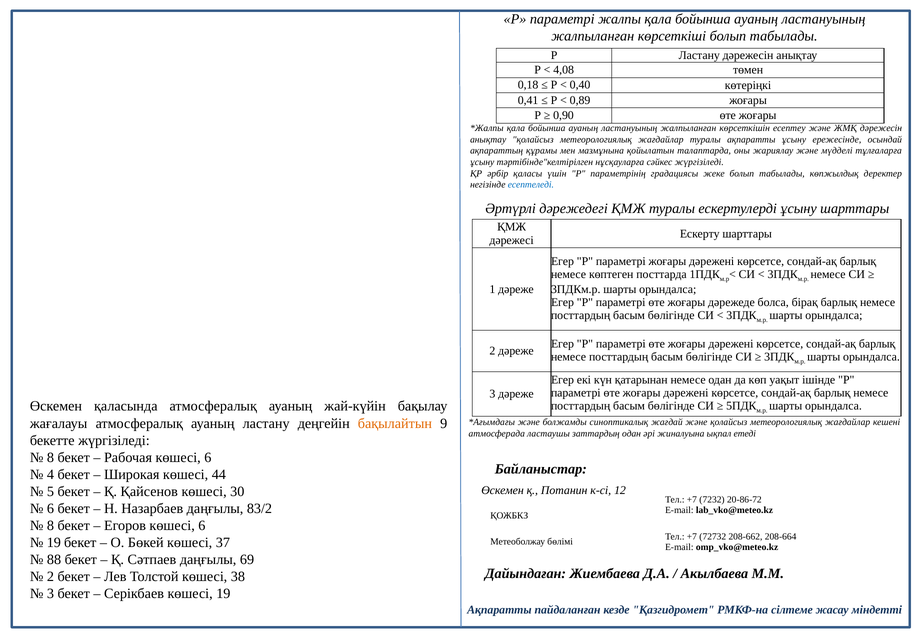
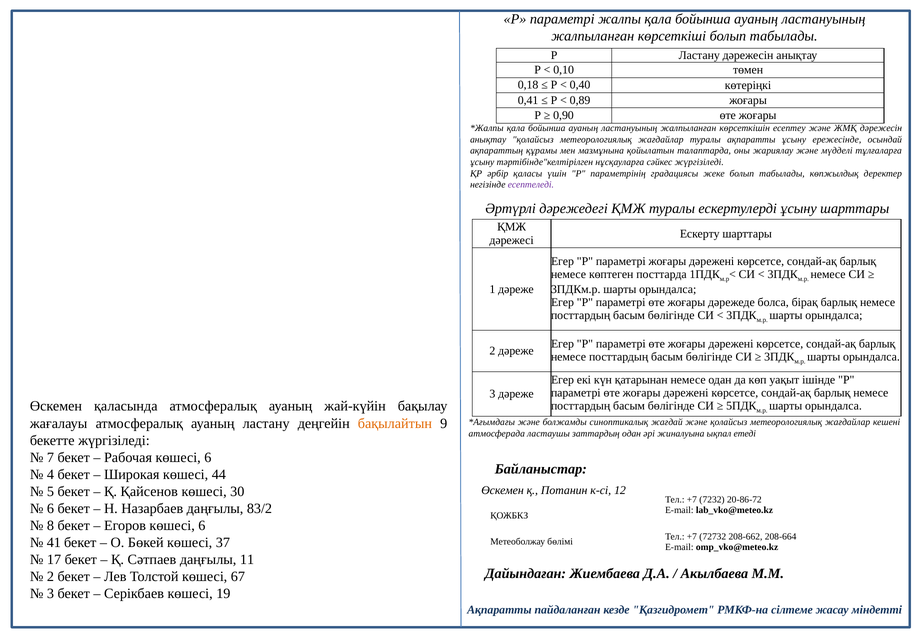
4,08: 4,08 -> 0,10 (564, 70)
есептеледі colour: blue -> purple (531, 185)
8: 8 -> 7 (51, 458)
19: 19 -> 41 (54, 543)
88: 88 -> 17 (54, 560)
69: 69 -> 11 (247, 560)
38: 38 -> 67 (238, 577)
